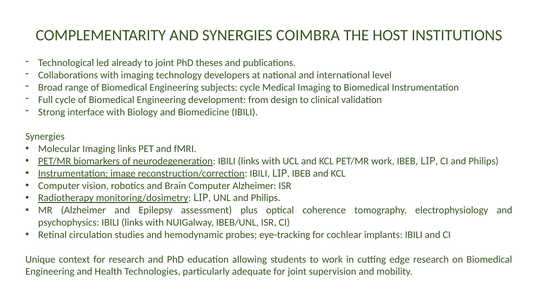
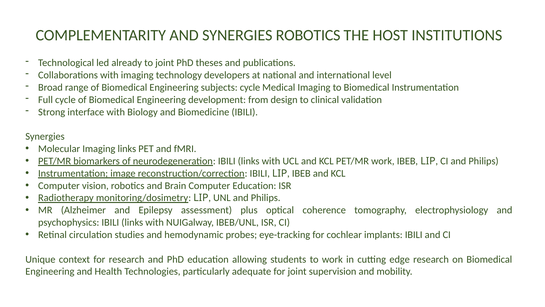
SYNERGIES COIMBRA: COIMBRA -> ROBOTICS (308, 35)
Computer Alzheimer: Alzheimer -> Education (254, 185)
